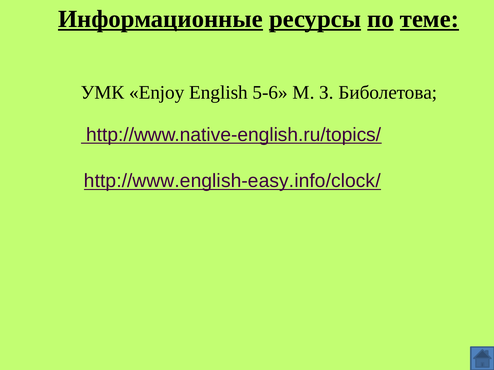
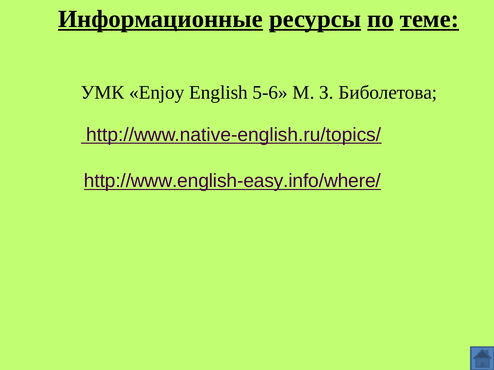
http://www.english-easy.info/clock/: http://www.english-easy.info/clock/ -> http://www.english-easy.info/where/ (232, 181)
